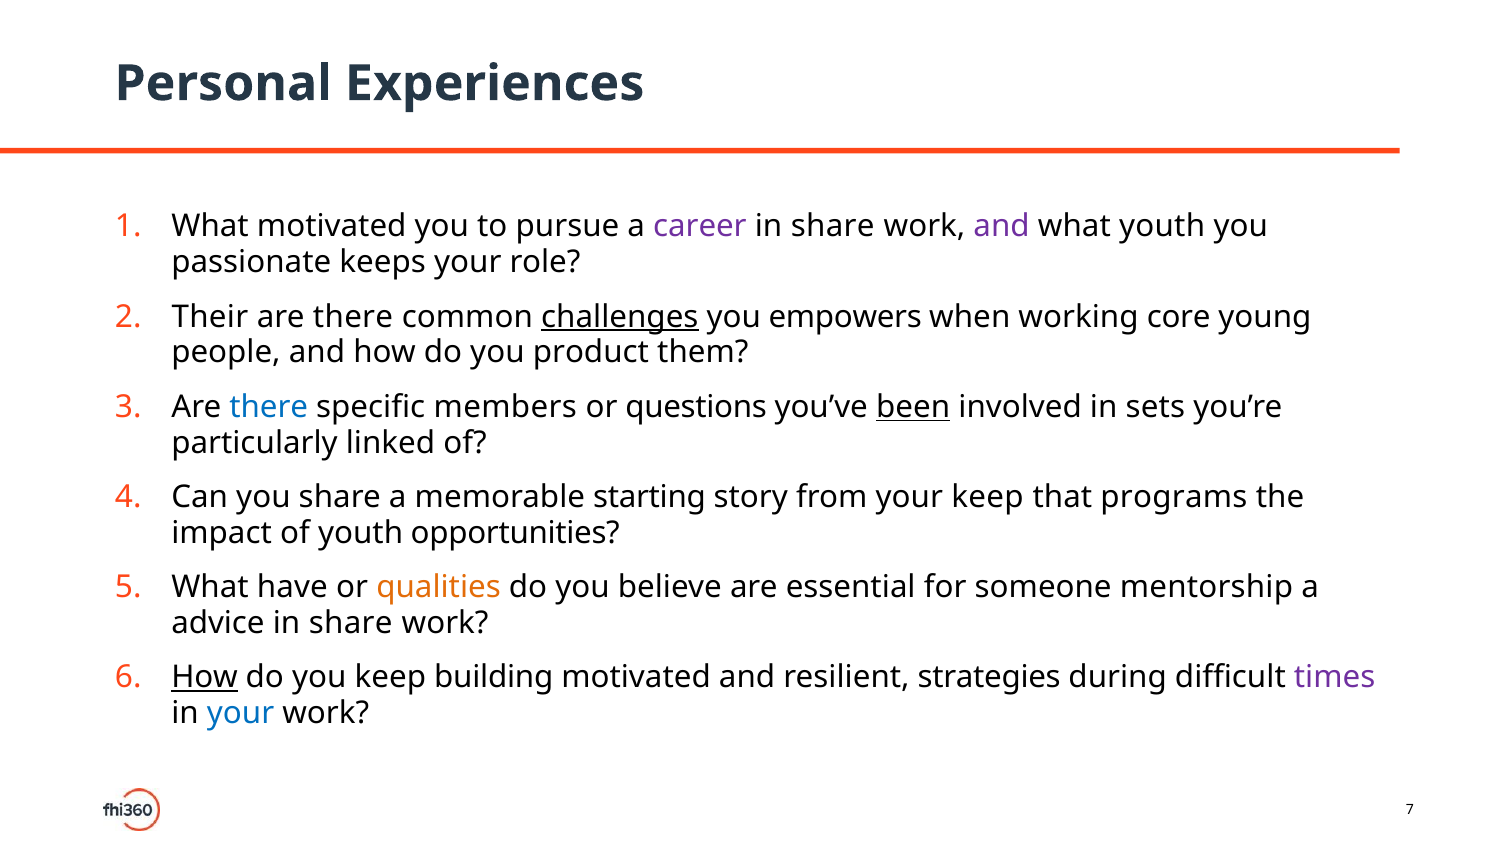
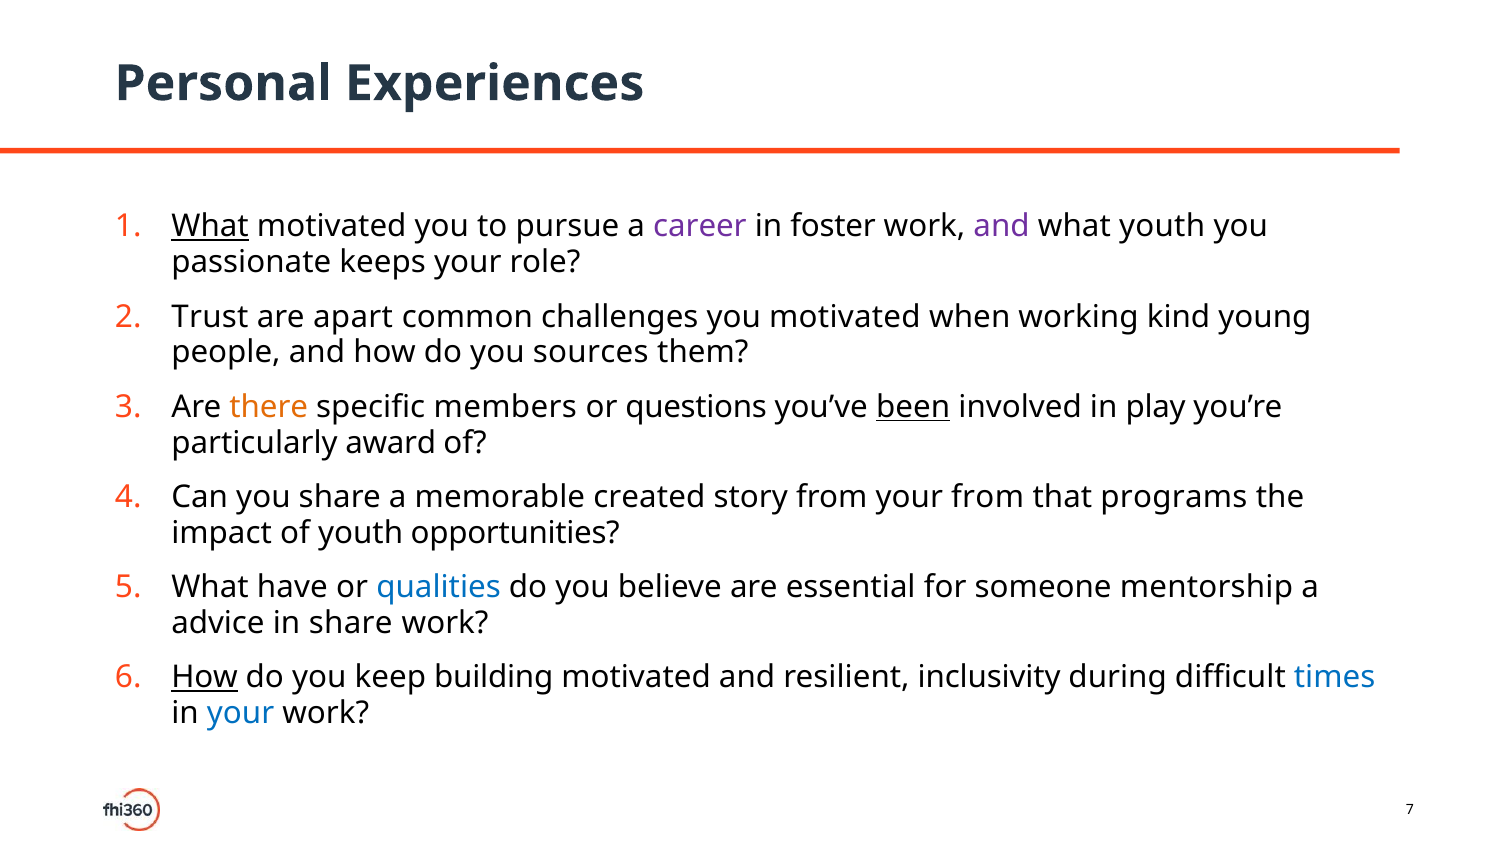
What underline: none -> present (210, 227)
share: share -> foster (833, 227)
Their: Their -> Trust (210, 317)
there: there -> apart (353, 317)
challenges underline: present -> none (620, 317)
you empowers: empowers -> motivated (845, 317)
core: core -> kind (1179, 317)
product: product -> sources (591, 353)
there colour: blue -> orange (269, 407)
sets: sets -> play (1156, 407)
linked: linked -> award (391, 443)
starting: starting -> created (649, 497)
your keep: keep -> from (988, 497)
qualities colour: orange -> blue (439, 588)
strategies: strategies -> inclusivity (989, 678)
times colour: purple -> blue (1335, 678)
